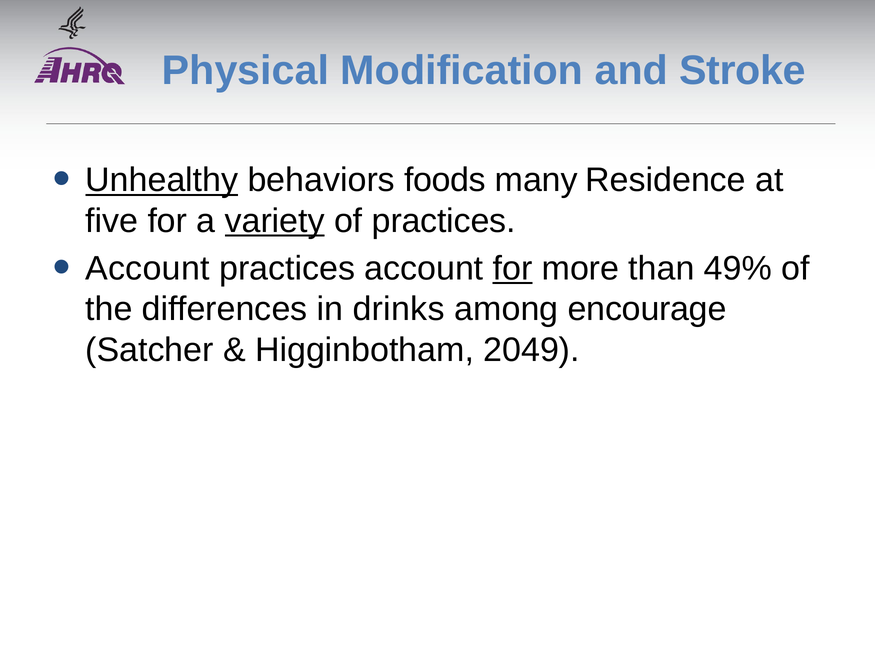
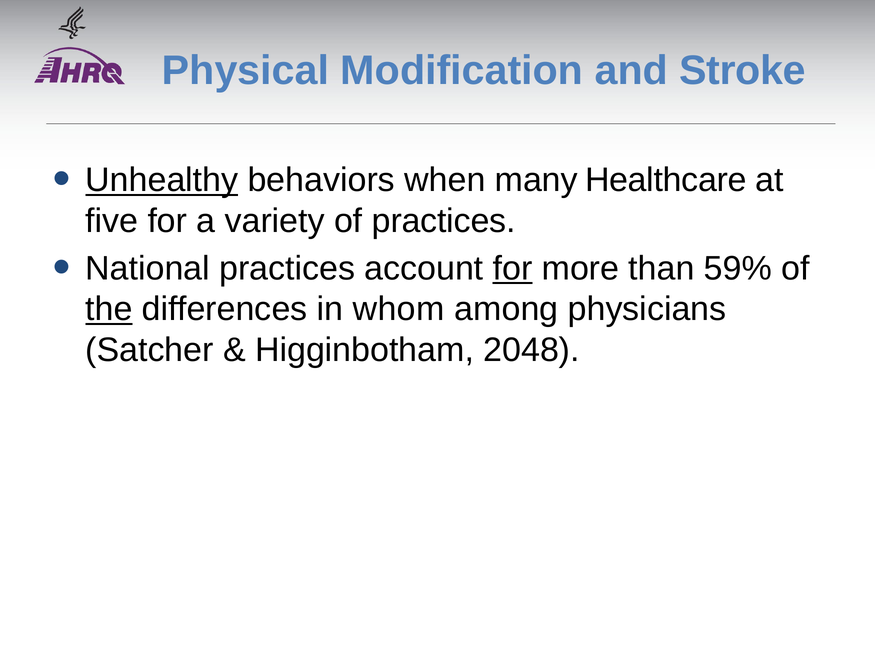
foods: foods -> when (445, 180)
Residence: Residence -> Healthcare (666, 180)
variety underline: present -> none (275, 221)
Account: Account -> National (148, 269)
49%: 49% -> 59% (738, 269)
the underline: none -> present (109, 309)
drinks: drinks -> whom (399, 309)
encourage: encourage -> physicians (647, 309)
2049: 2049 -> 2048 (532, 350)
